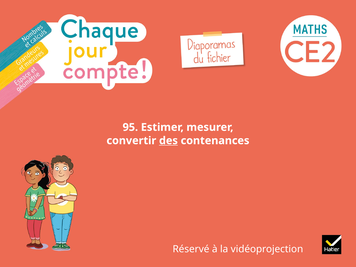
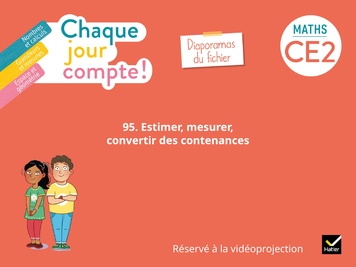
des underline: present -> none (168, 141)
